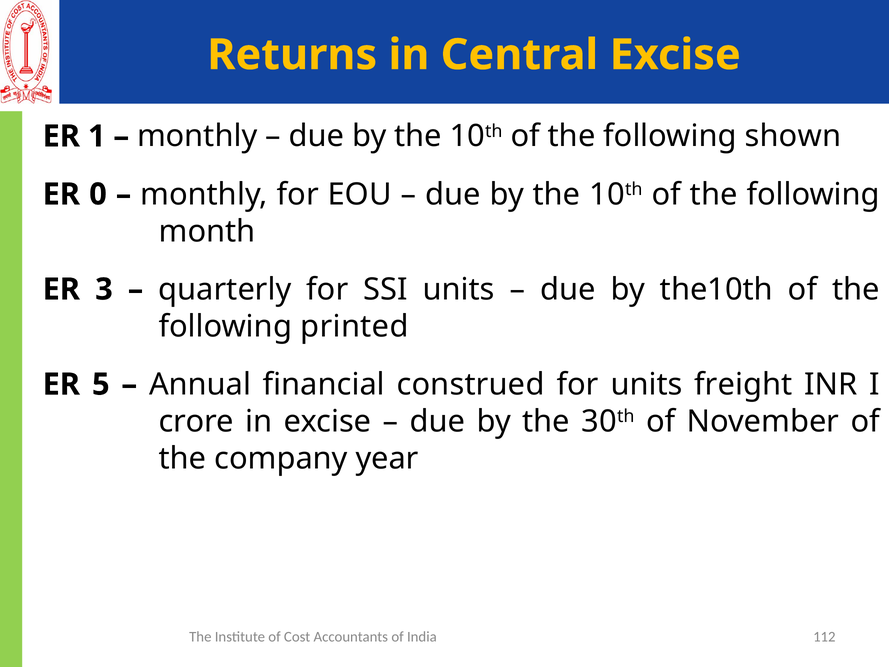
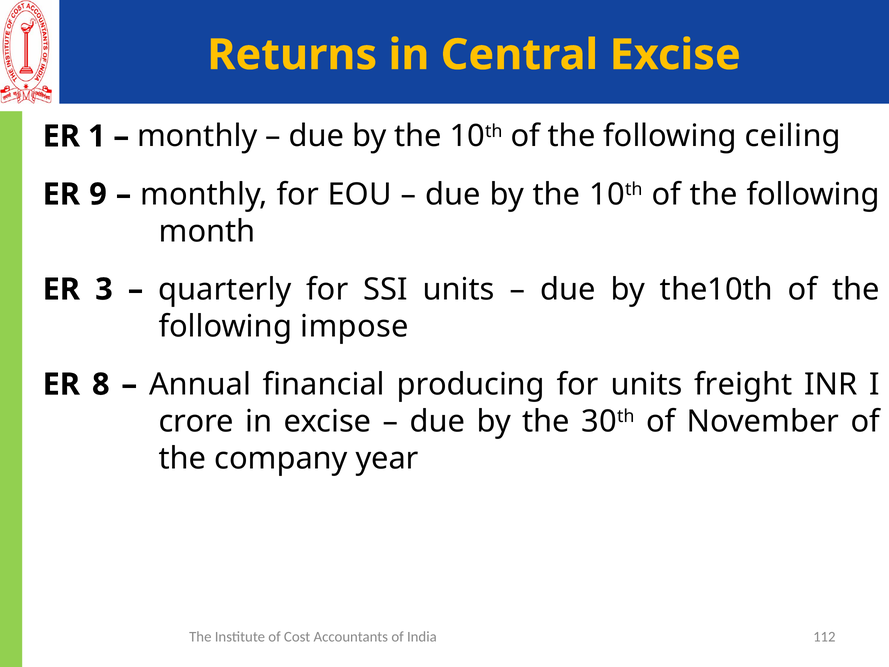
shown: shown -> ceiling (793, 136)
0: 0 -> 9 (98, 194)
printed: printed -> impose (354, 326)
5: 5 -> 8 (101, 384)
construed: construed -> producing (471, 384)
